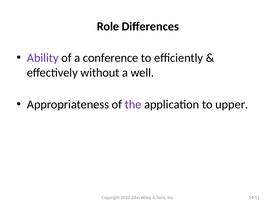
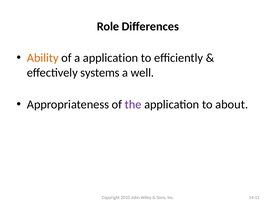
Ability colour: purple -> orange (43, 58)
a conference: conference -> application (111, 58)
without: without -> systems (100, 73)
upper: upper -> about (232, 105)
